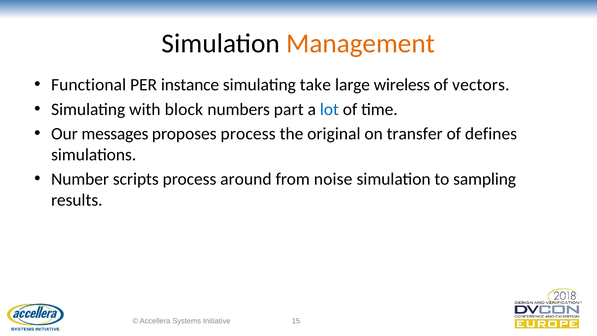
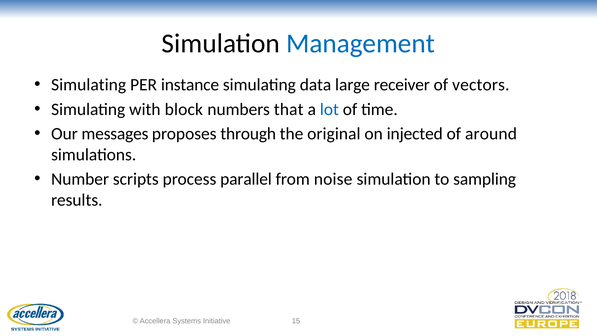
Management colour: orange -> blue (361, 43)
Functional: Functional -> Simulating (89, 85)
take: take -> data (315, 85)
wireless: wireless -> receiver (402, 85)
part: part -> that (289, 109)
proposes process: process -> through (248, 134)
transfer: transfer -> injected (415, 134)
defines: defines -> around (491, 134)
around: around -> parallel (246, 179)
